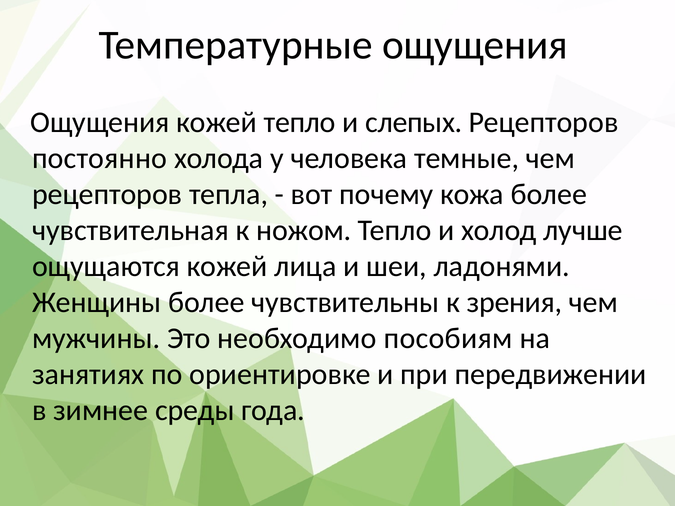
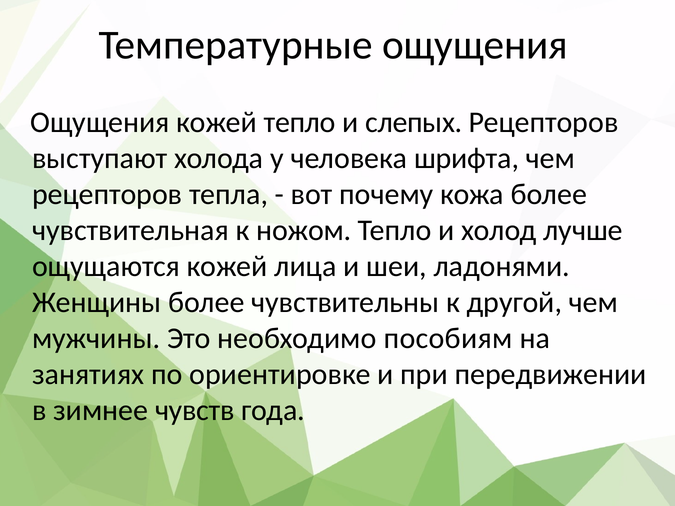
постоянно: постоянно -> выступают (100, 159)
темные: темные -> шрифта (467, 159)
зрения: зрения -> другой (514, 303)
среды: среды -> чувств (195, 411)
